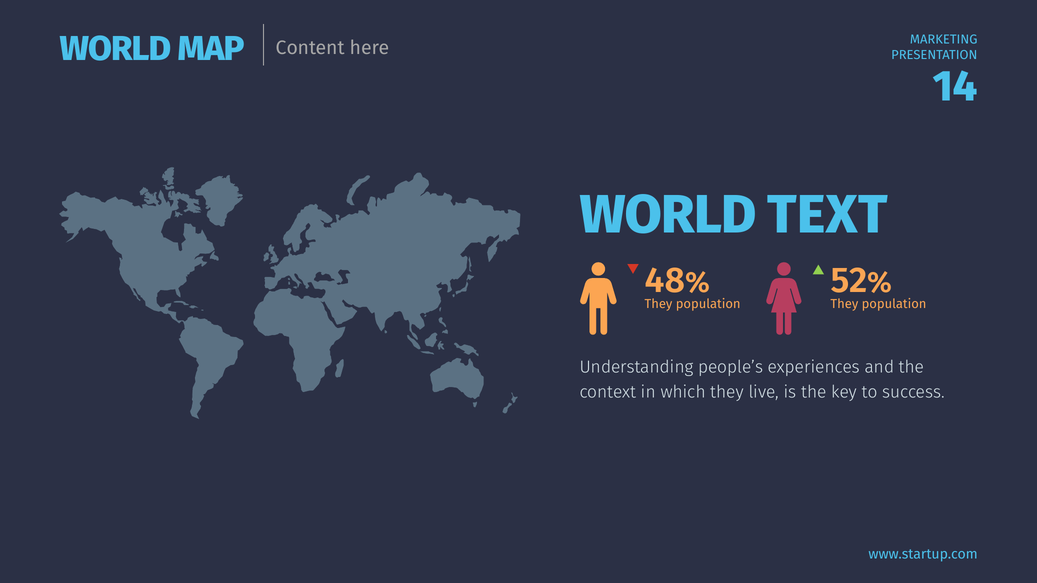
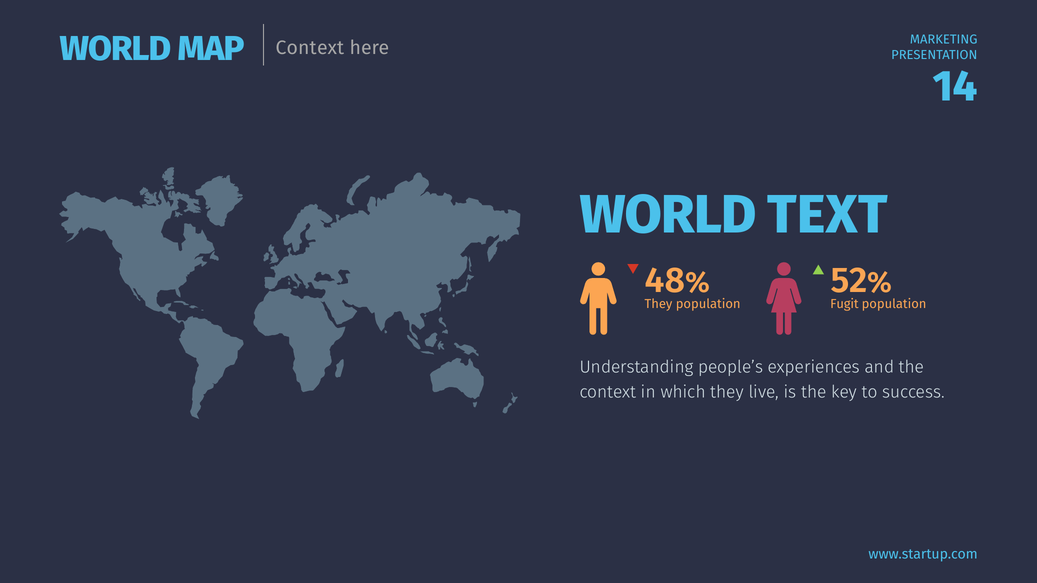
MAP Content: Content -> Context (310, 48)
They: They -> Fugit (844, 304)
